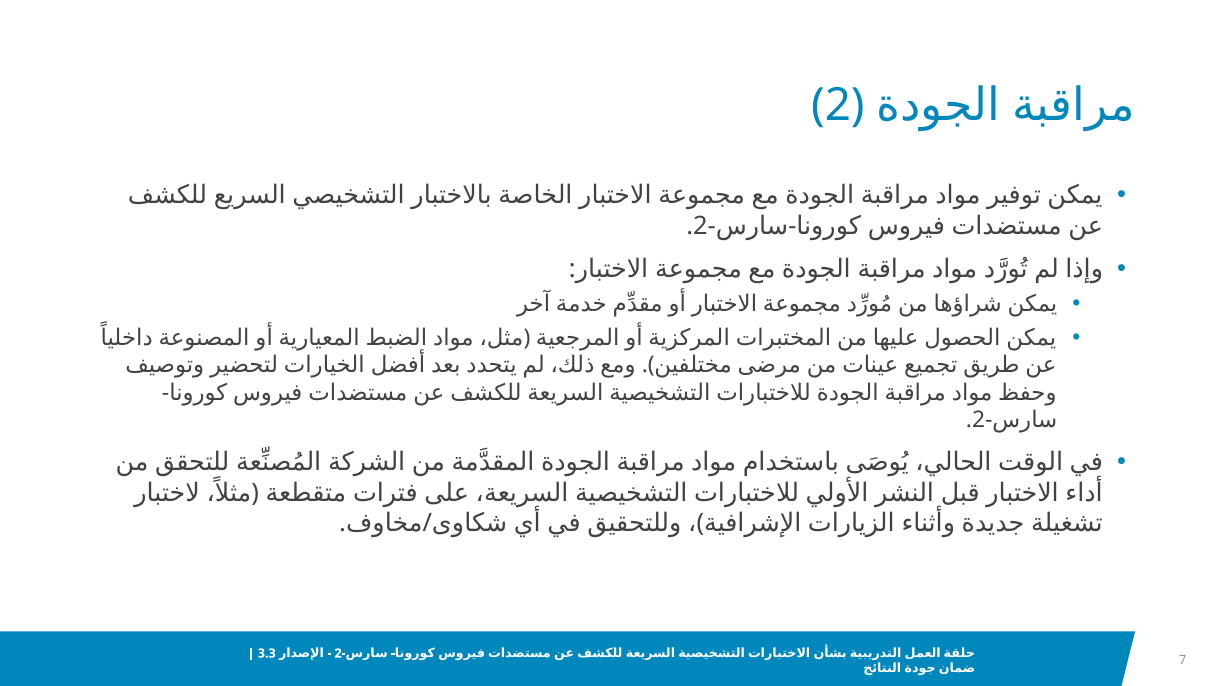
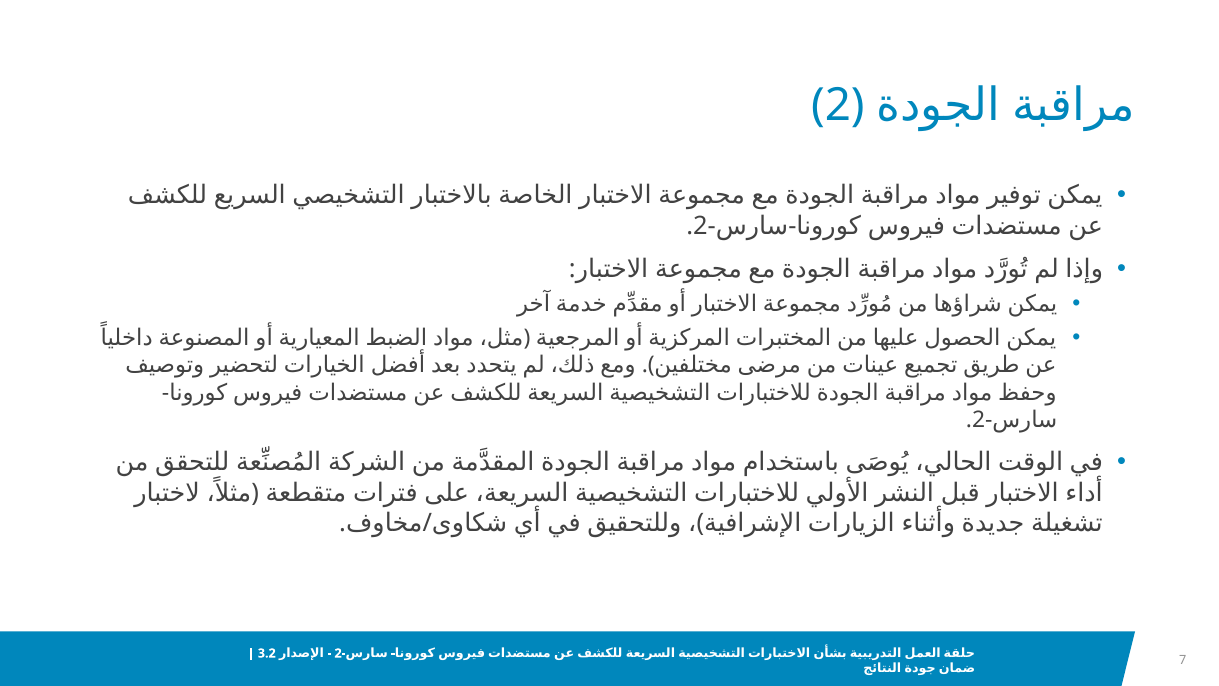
3.3: 3.3 -> 3.2 (267, 653)
